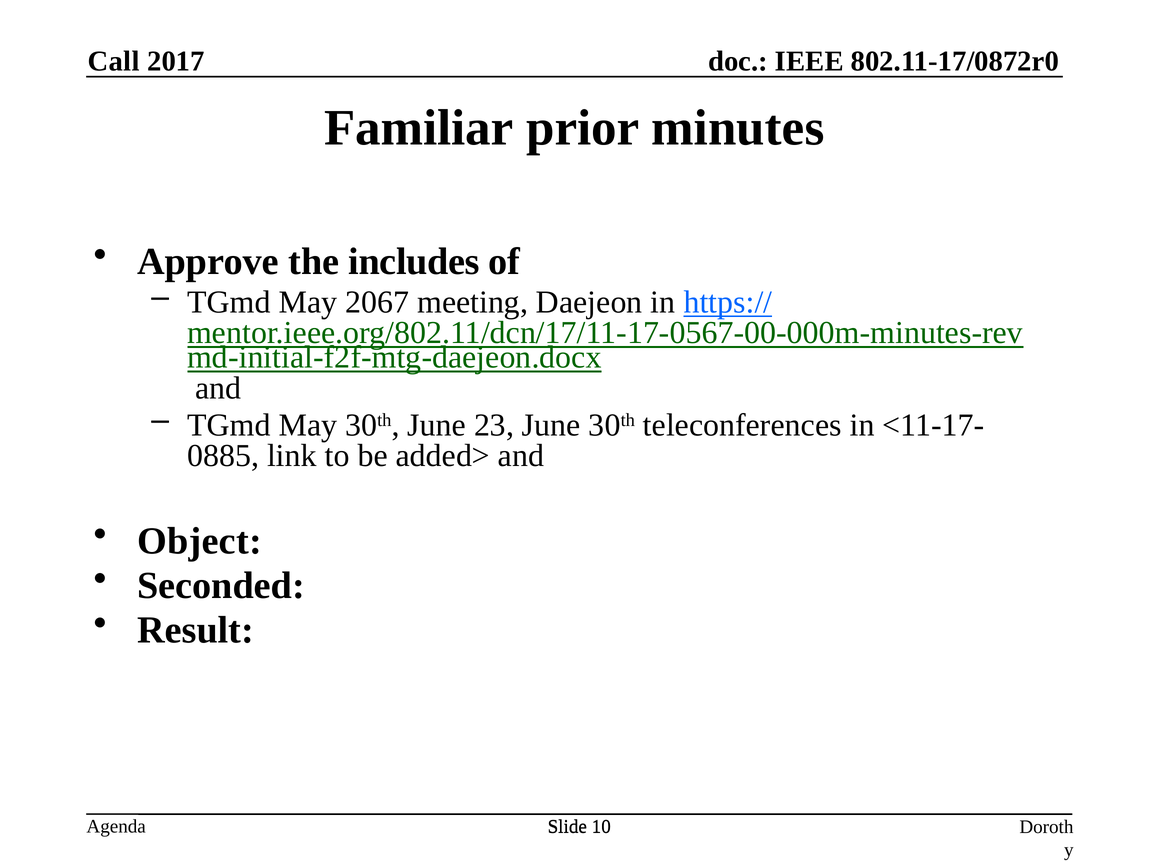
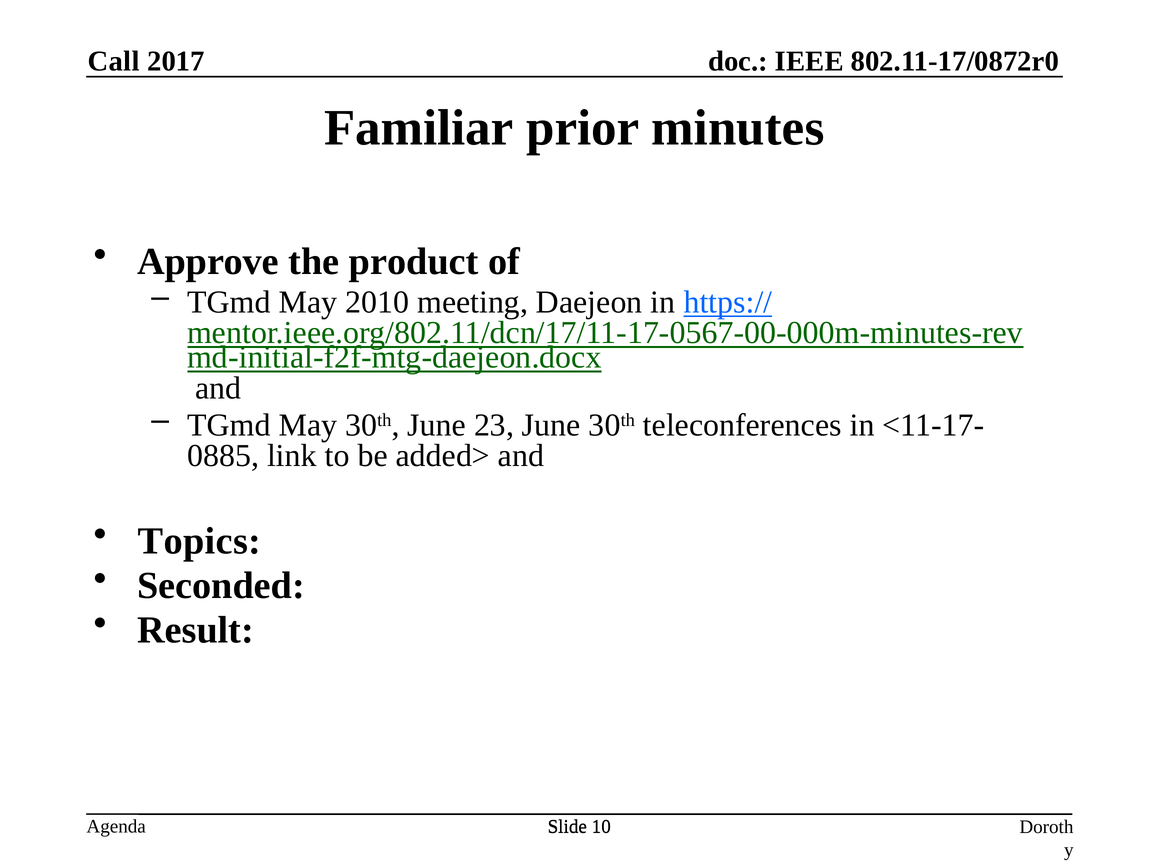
includes: includes -> product (414, 262)
2067: 2067 -> 2010 (377, 302)
Object: Object -> Topics (199, 541)
